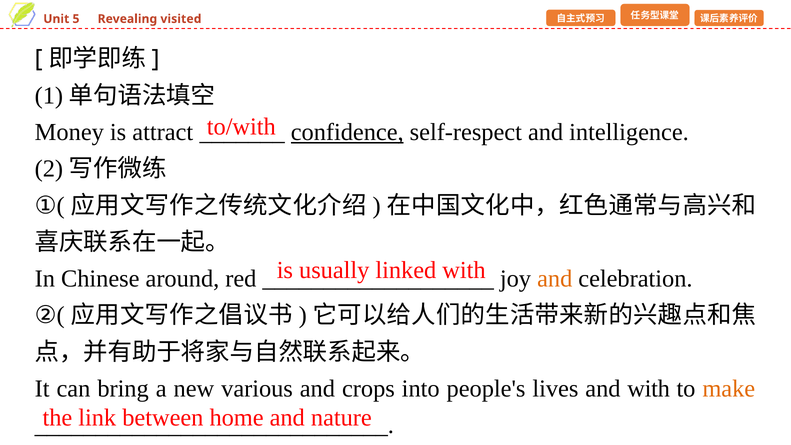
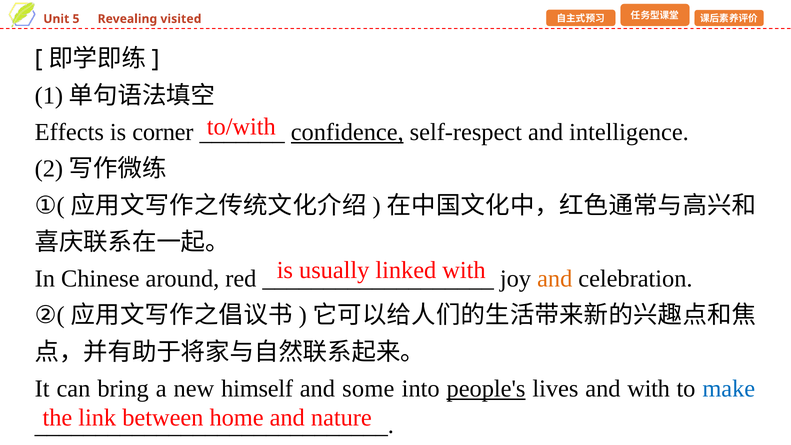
Money: Money -> Effects (69, 132)
attract: attract -> corner (163, 132)
various: various -> himself (257, 389)
crops: crops -> some (368, 389)
people's underline: none -> present (486, 389)
make colour: orange -> blue (729, 389)
